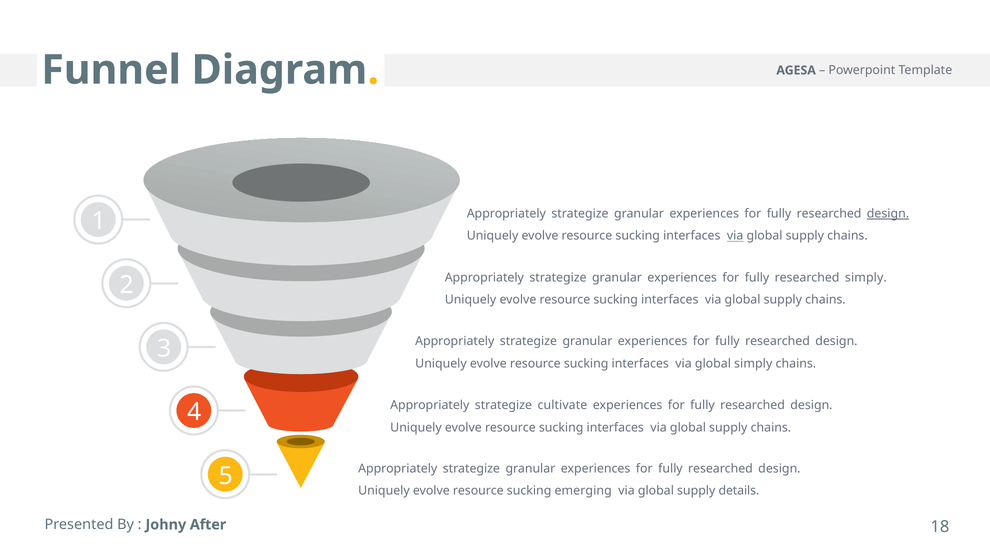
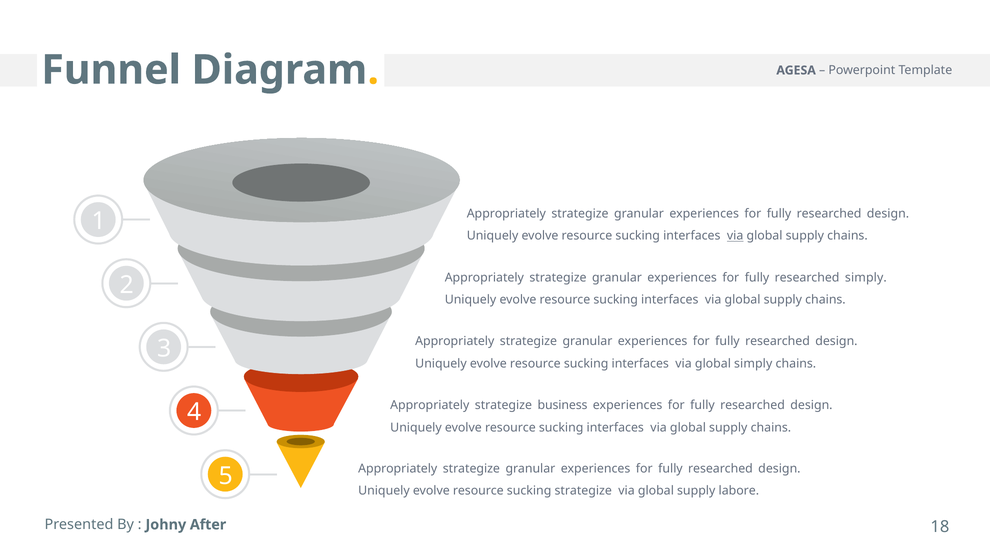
design underline: present -> none (888, 214)
cultivate: cultivate -> business (563, 405)
sucking emerging: emerging -> strategize (583, 491)
details: details -> labore (739, 491)
